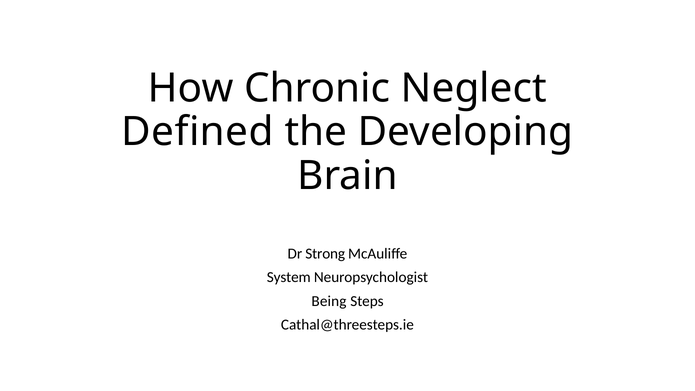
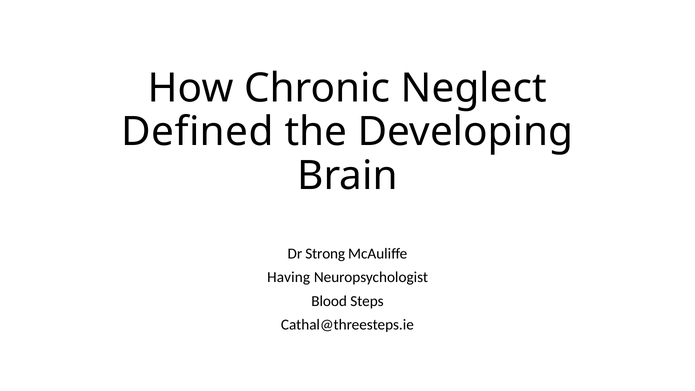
System: System -> Having (289, 277)
Being: Being -> Blood (329, 301)
